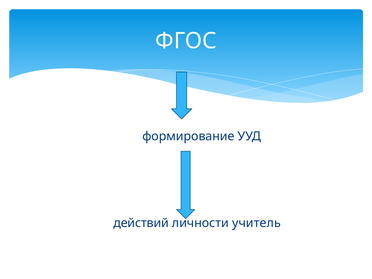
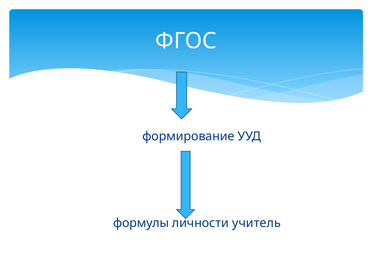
действий: действий -> формулы (141, 223)
